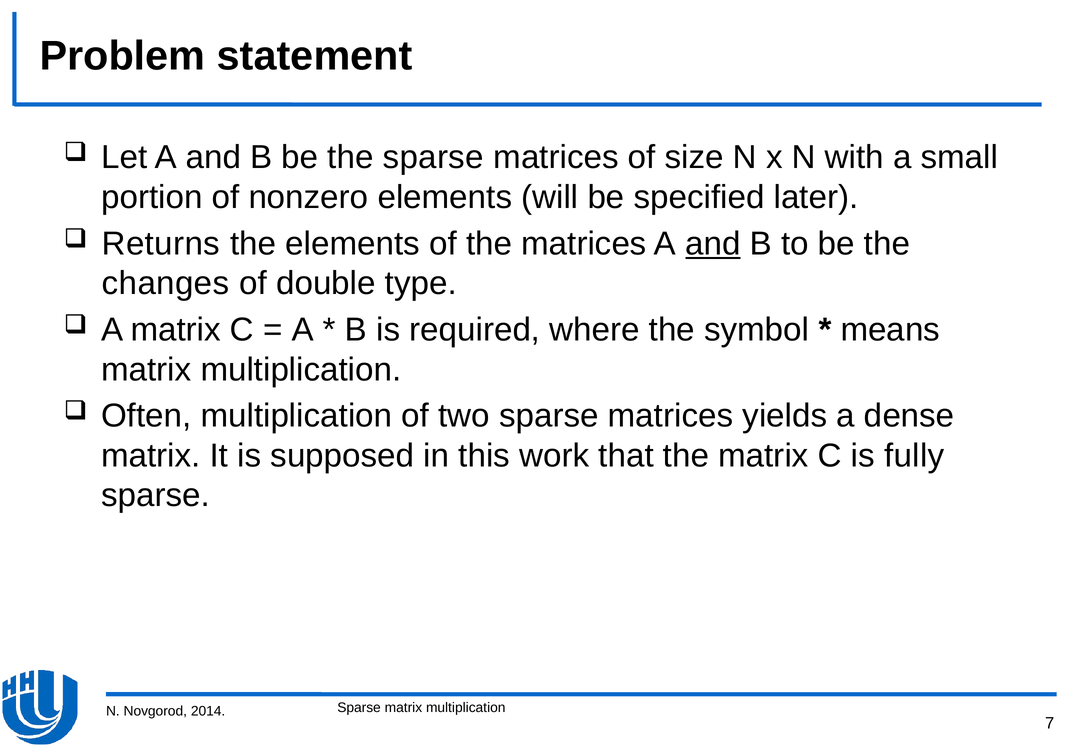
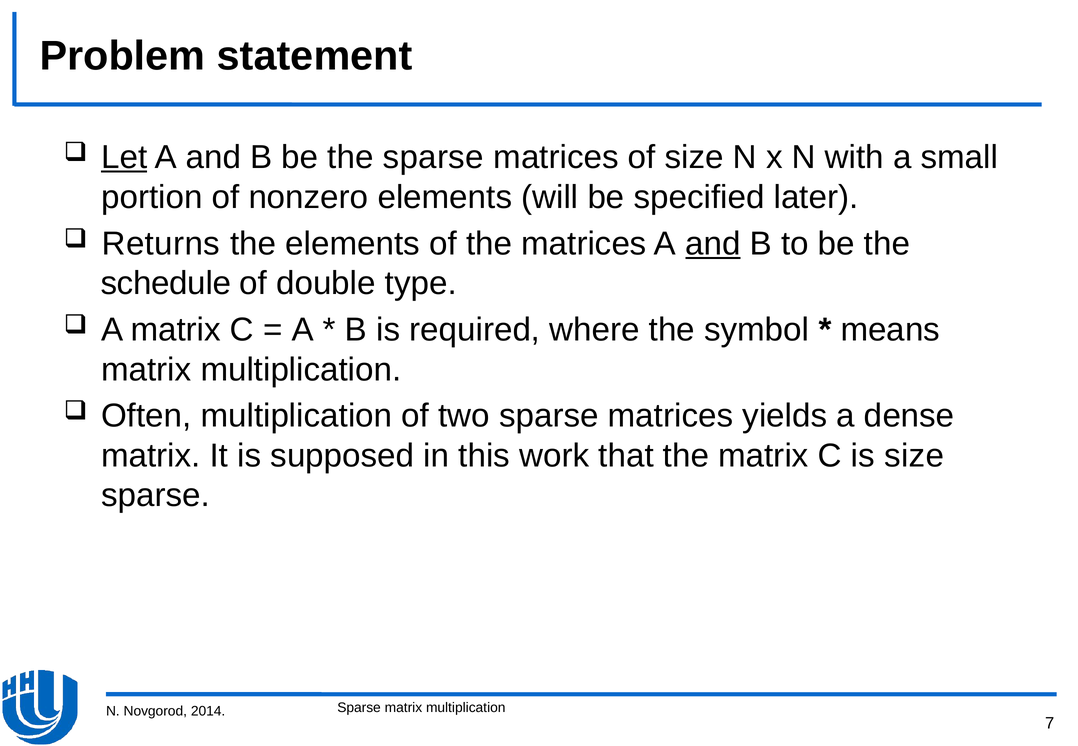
Let underline: none -> present (124, 157)
changes: changes -> schedule (166, 283)
is fully: fully -> size (914, 456)
